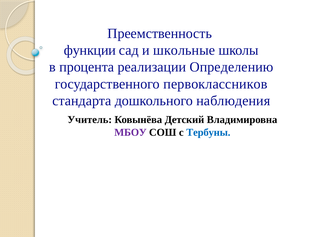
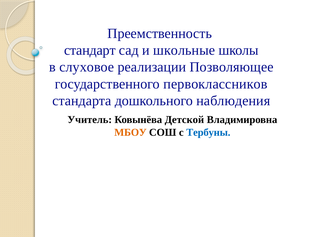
функции: функции -> стандарт (90, 50)
процента: процента -> слуховое (87, 67)
Определению: Определению -> Позволяющее (232, 67)
Детский: Детский -> Детской (184, 119)
МБОУ colour: purple -> orange (130, 132)
